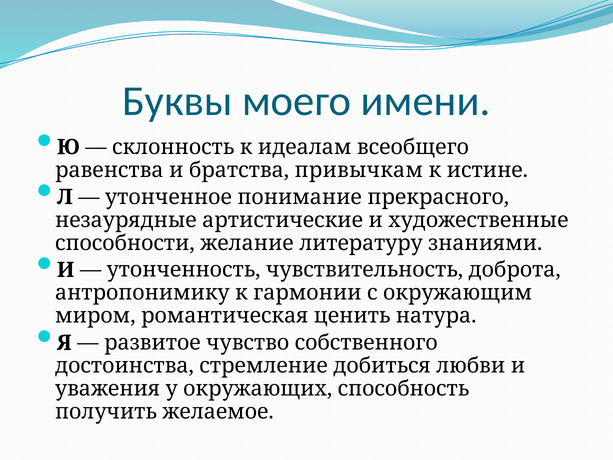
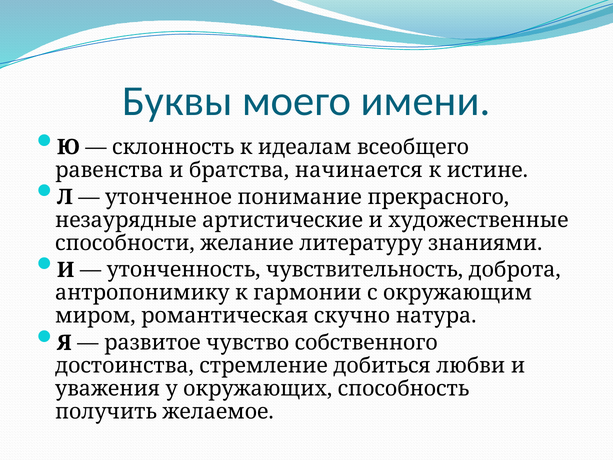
привычкам: привычкам -> начинается (359, 170)
ценить: ценить -> скучно (352, 316)
